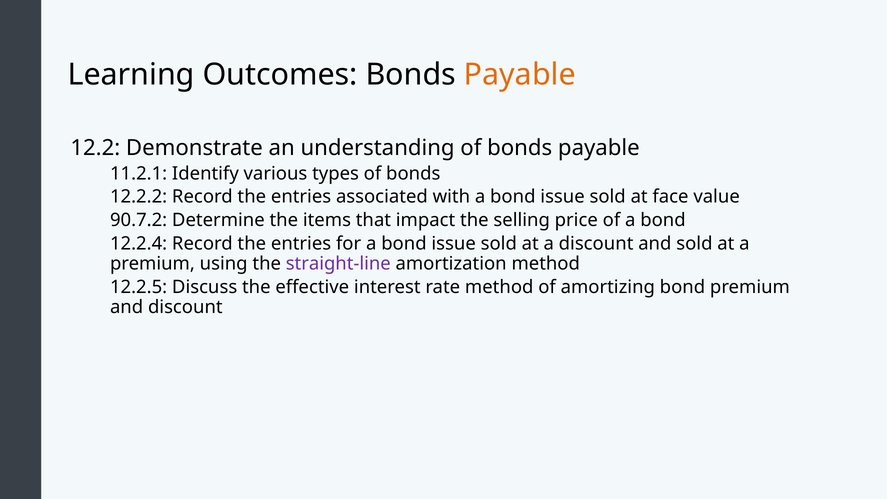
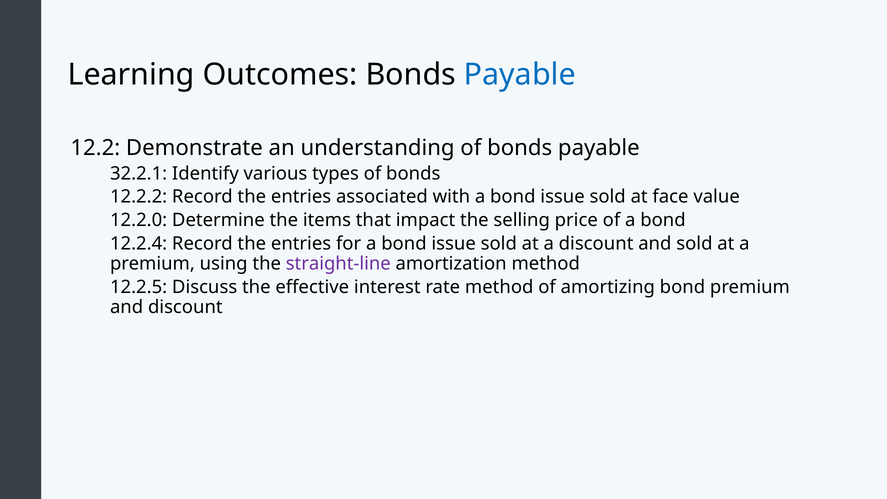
Payable colour: orange -> blue (520, 75)
11.2.1: 11.2.1 -> 32.2.1 (139, 173)
90.7.2: 90.7.2 -> 12.2.0 (139, 220)
